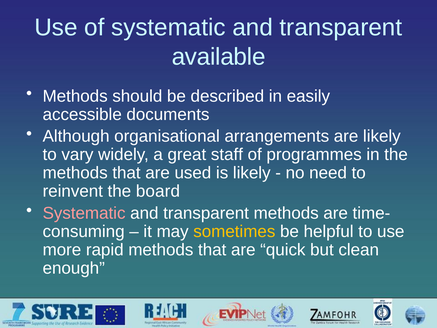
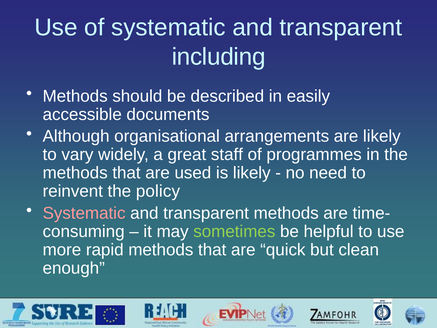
available: available -> including (219, 57)
board: board -> policy (158, 191)
sometimes colour: yellow -> light green (234, 231)
